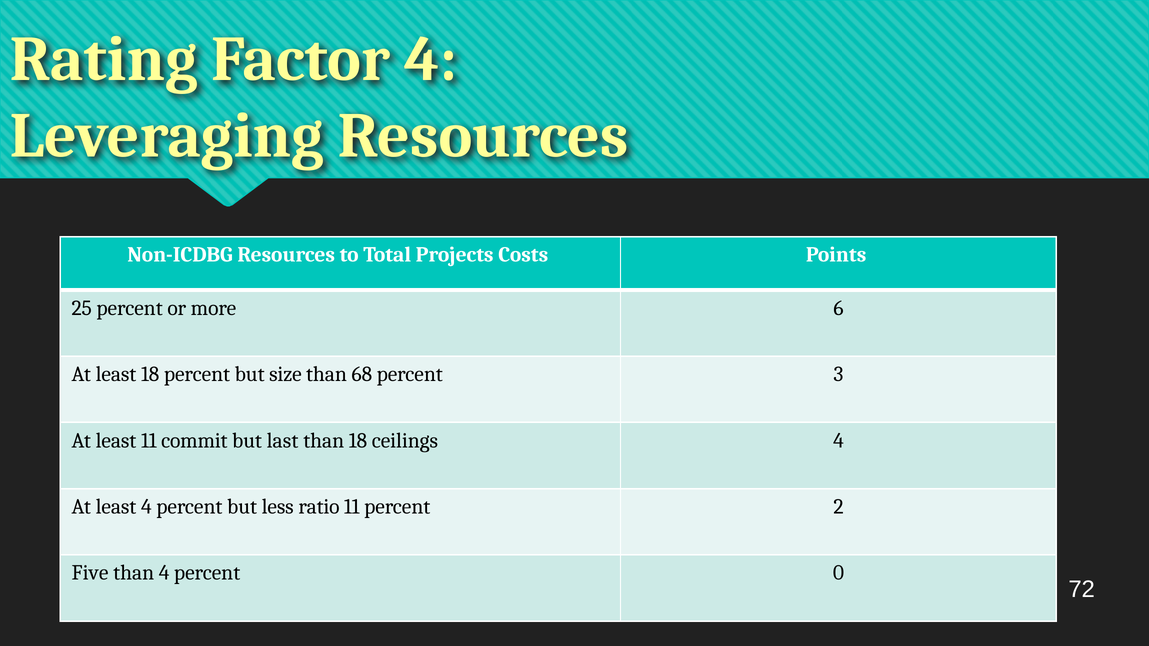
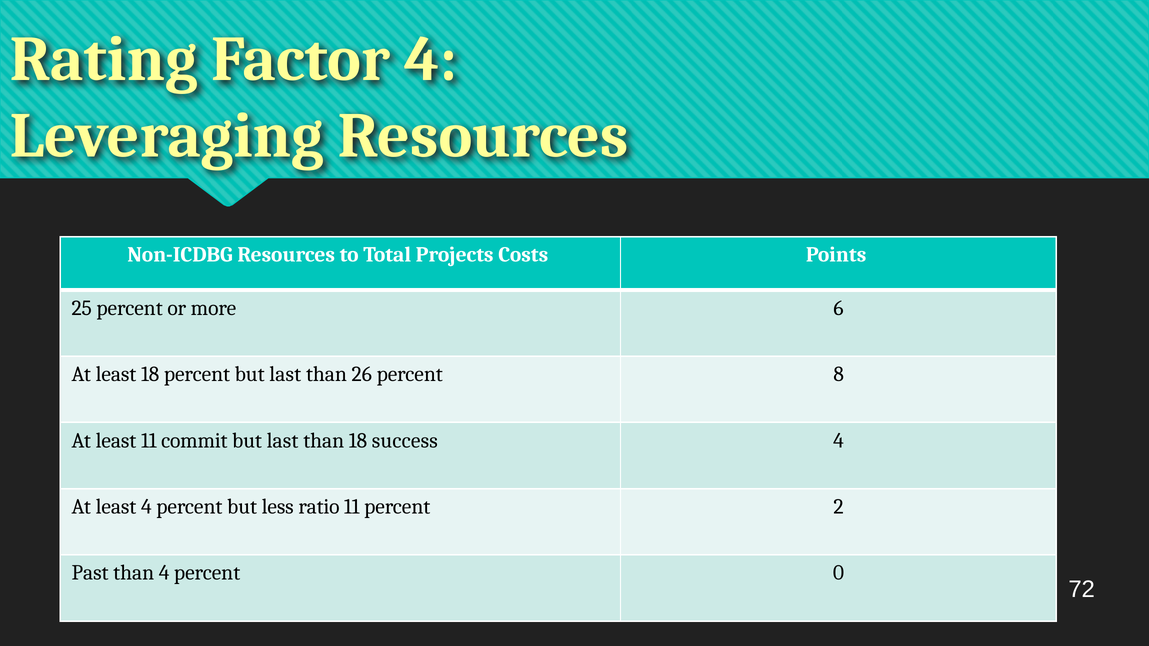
percent but size: size -> last (285, 374)
68: 68 -> 26 (362, 374)
3: 3 -> 8 (839, 374)
ceilings: ceilings -> success (405, 441)
Five: Five -> Past (90, 573)
